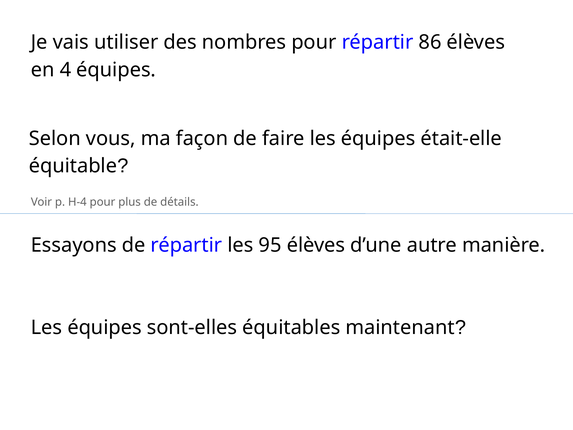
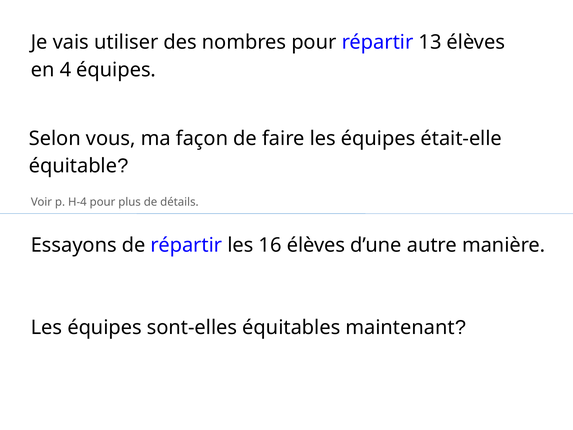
86: 86 -> 13 (430, 42)
95: 95 -> 16 (270, 245)
